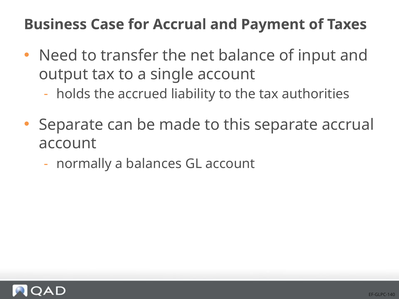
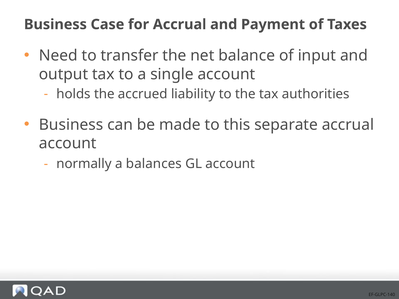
Separate: Separate -> Business (71, 125)
